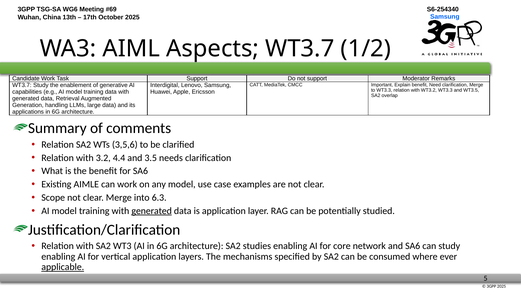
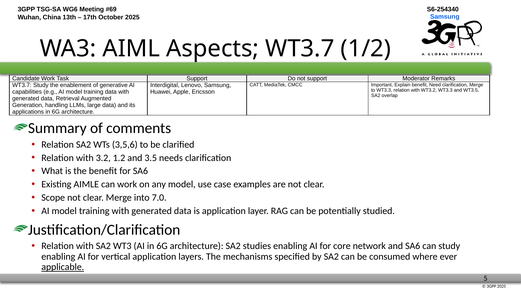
4.4: 4.4 -> 1.2 (119, 158)
6.3: 6.3 -> 7.0 (159, 198)
generated underline: present -> none (152, 211)
